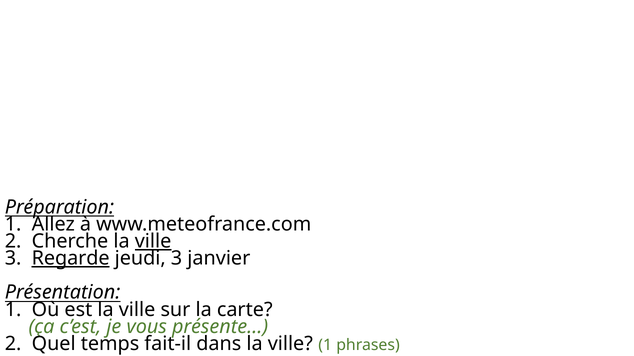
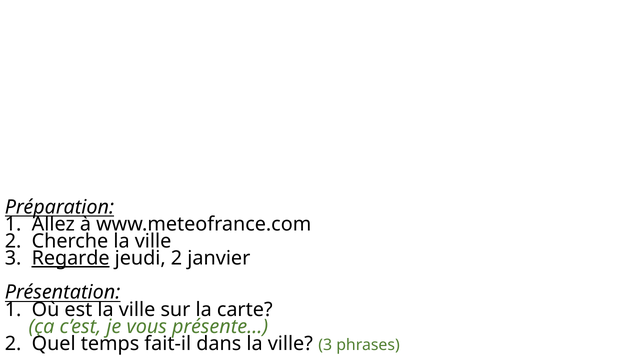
ville underline: present -> none (153, 242)
jeudi 3: 3 -> 2 (177, 259)
1: 1 -> 3 (325, 346)
